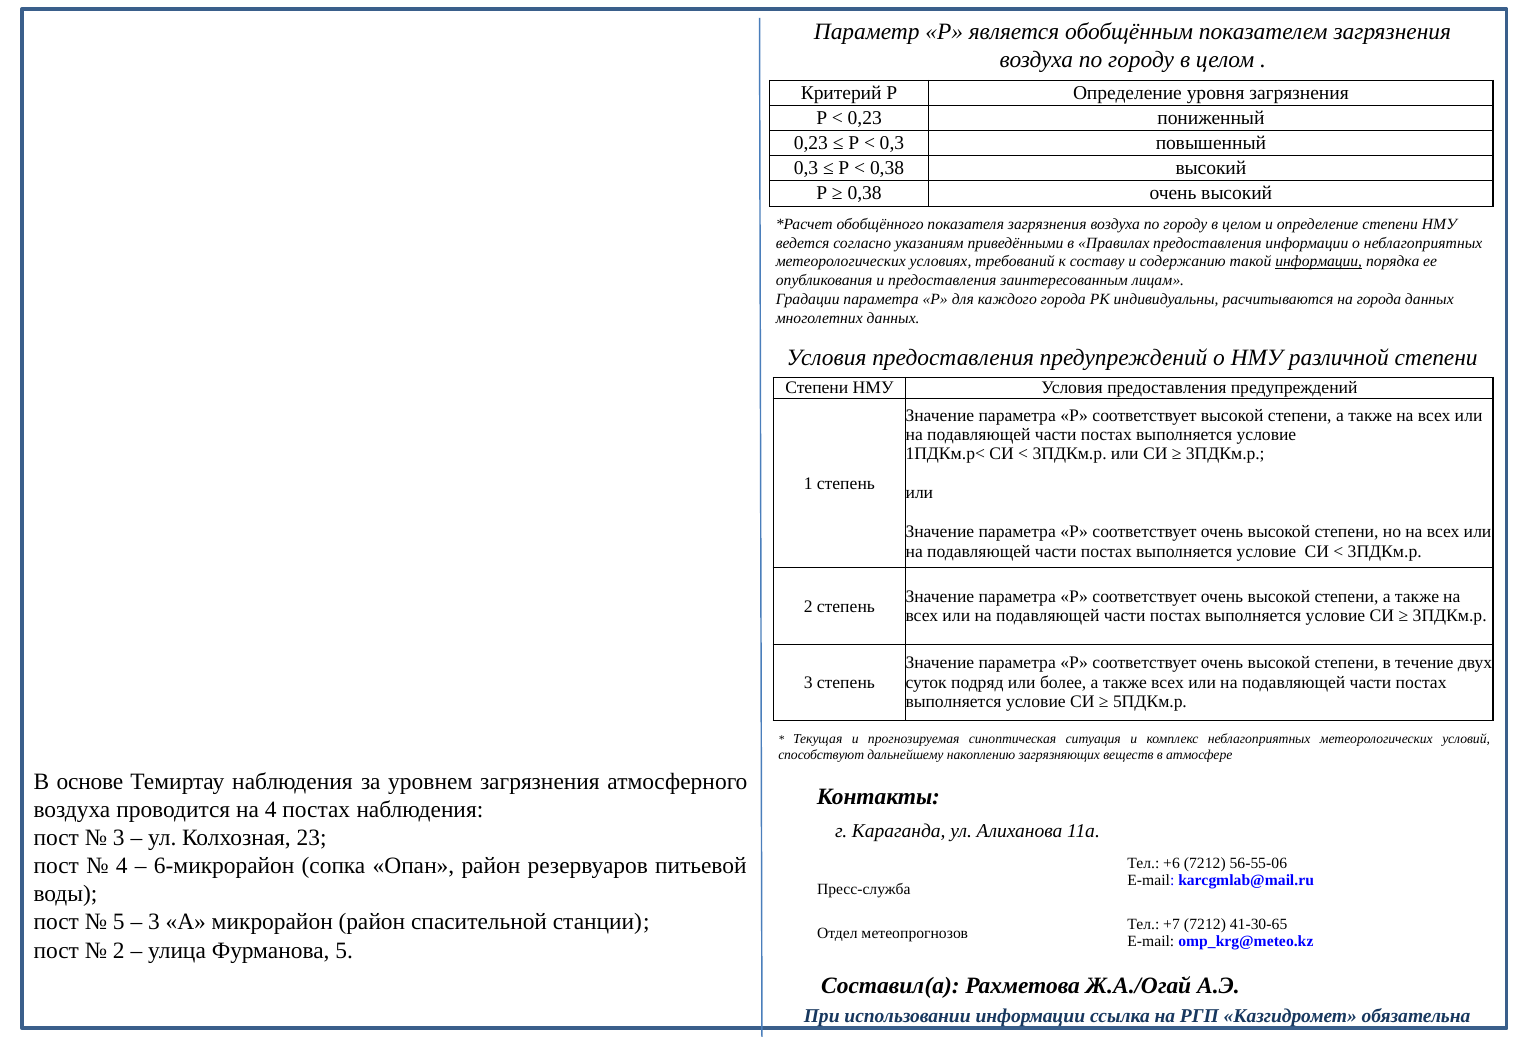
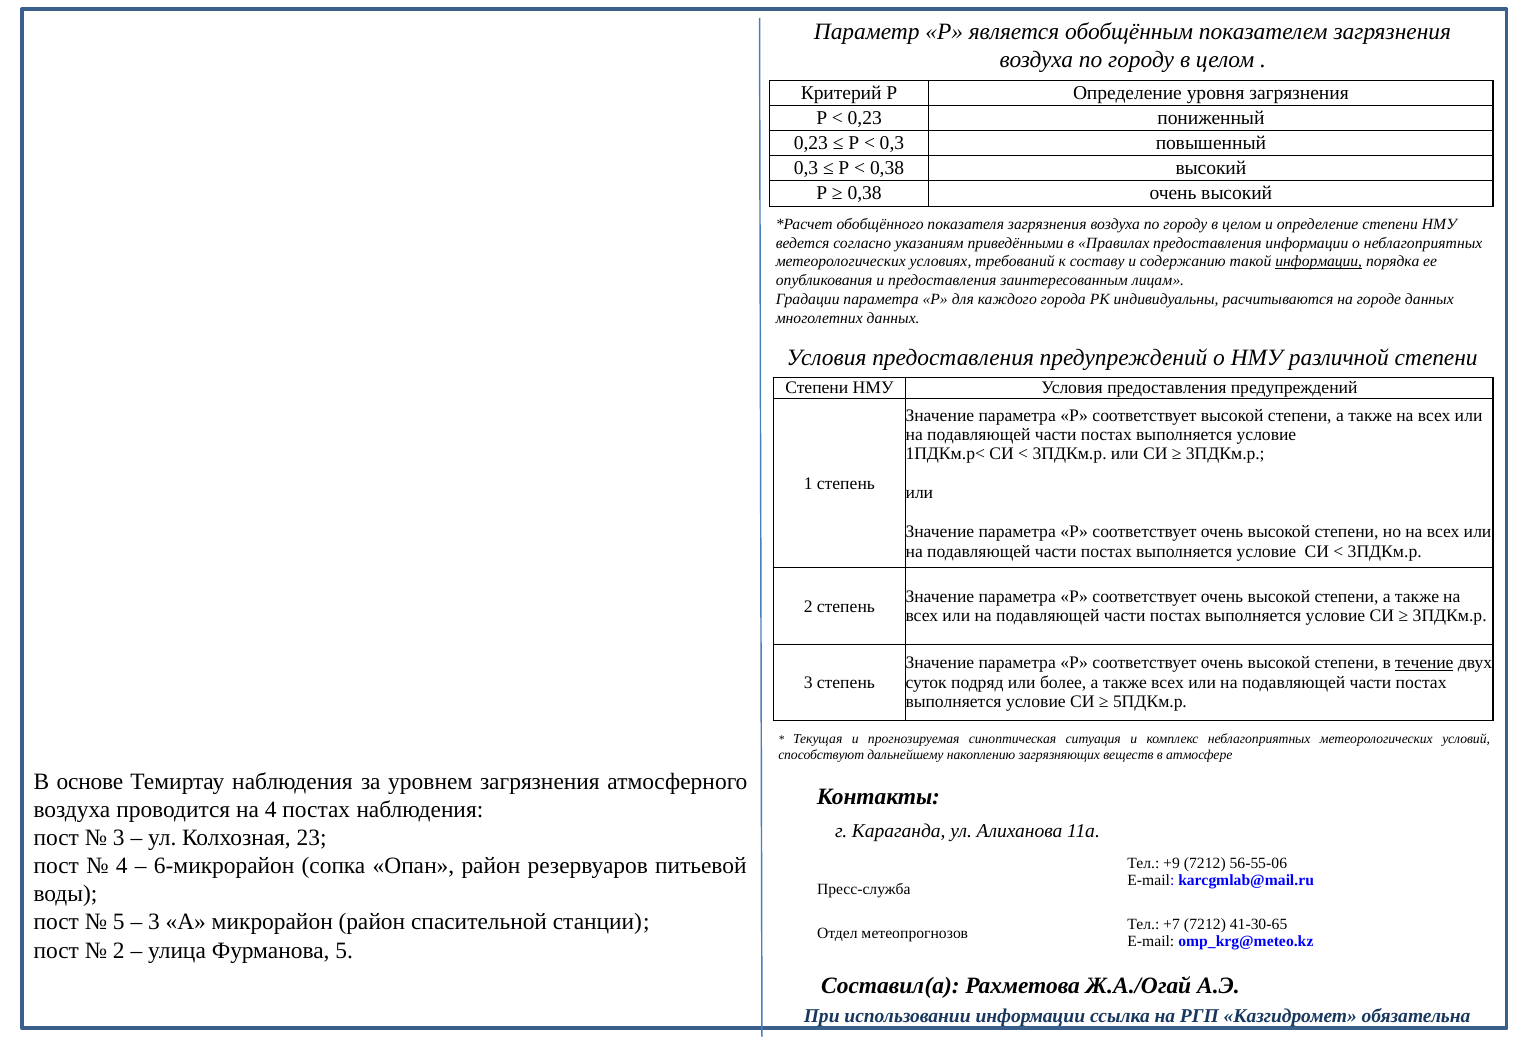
на города: города -> городе (1379, 299)
течение underline: none -> present (1424, 663)
+6: +6 -> +9 (1172, 863)
